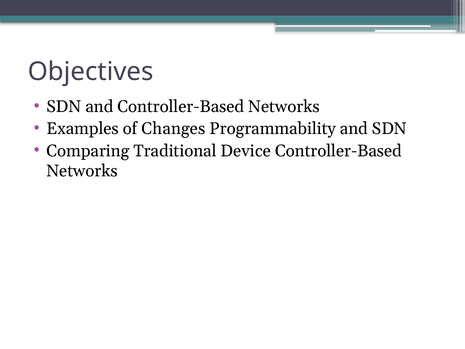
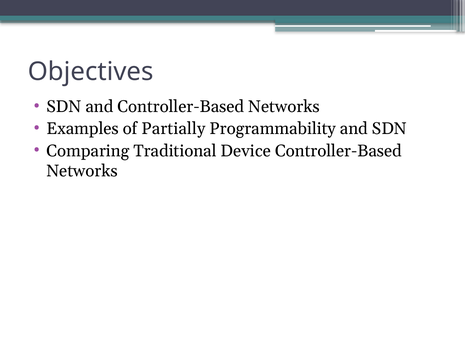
Changes: Changes -> Partially (173, 129)
